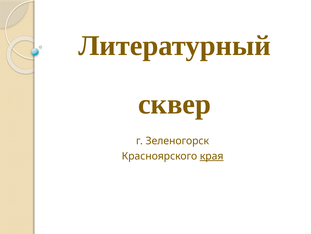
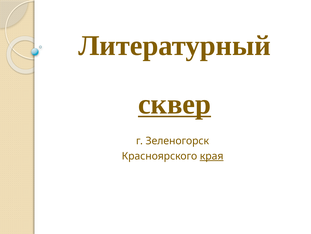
сквер underline: none -> present (175, 104)
